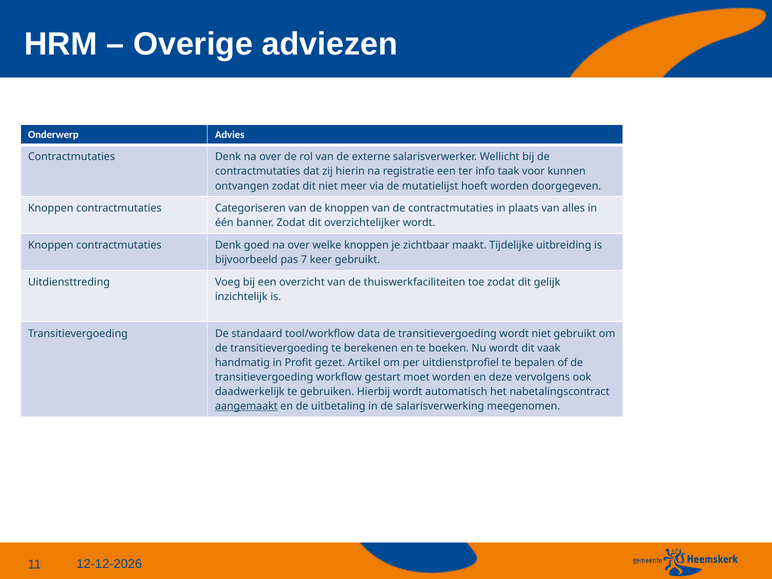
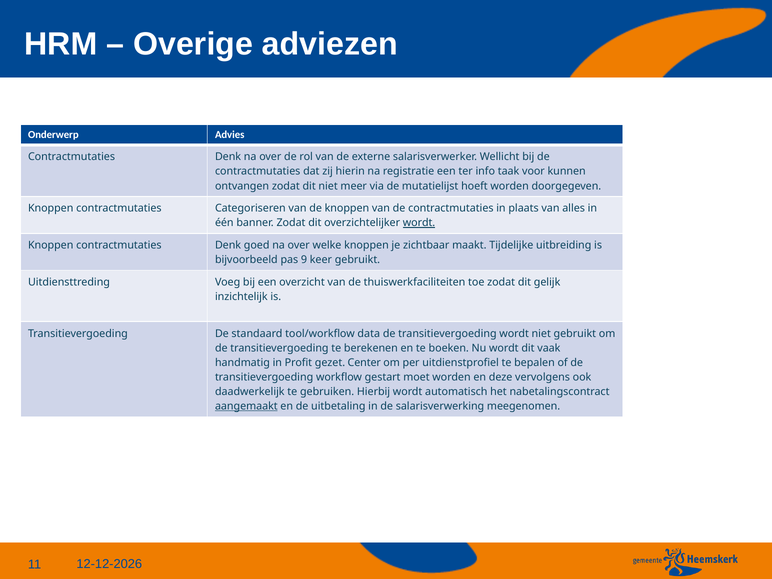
wordt underline: none -> present (419, 223)
7: 7 -> 9 (304, 260)
Artikel: Artikel -> Center (364, 363)
